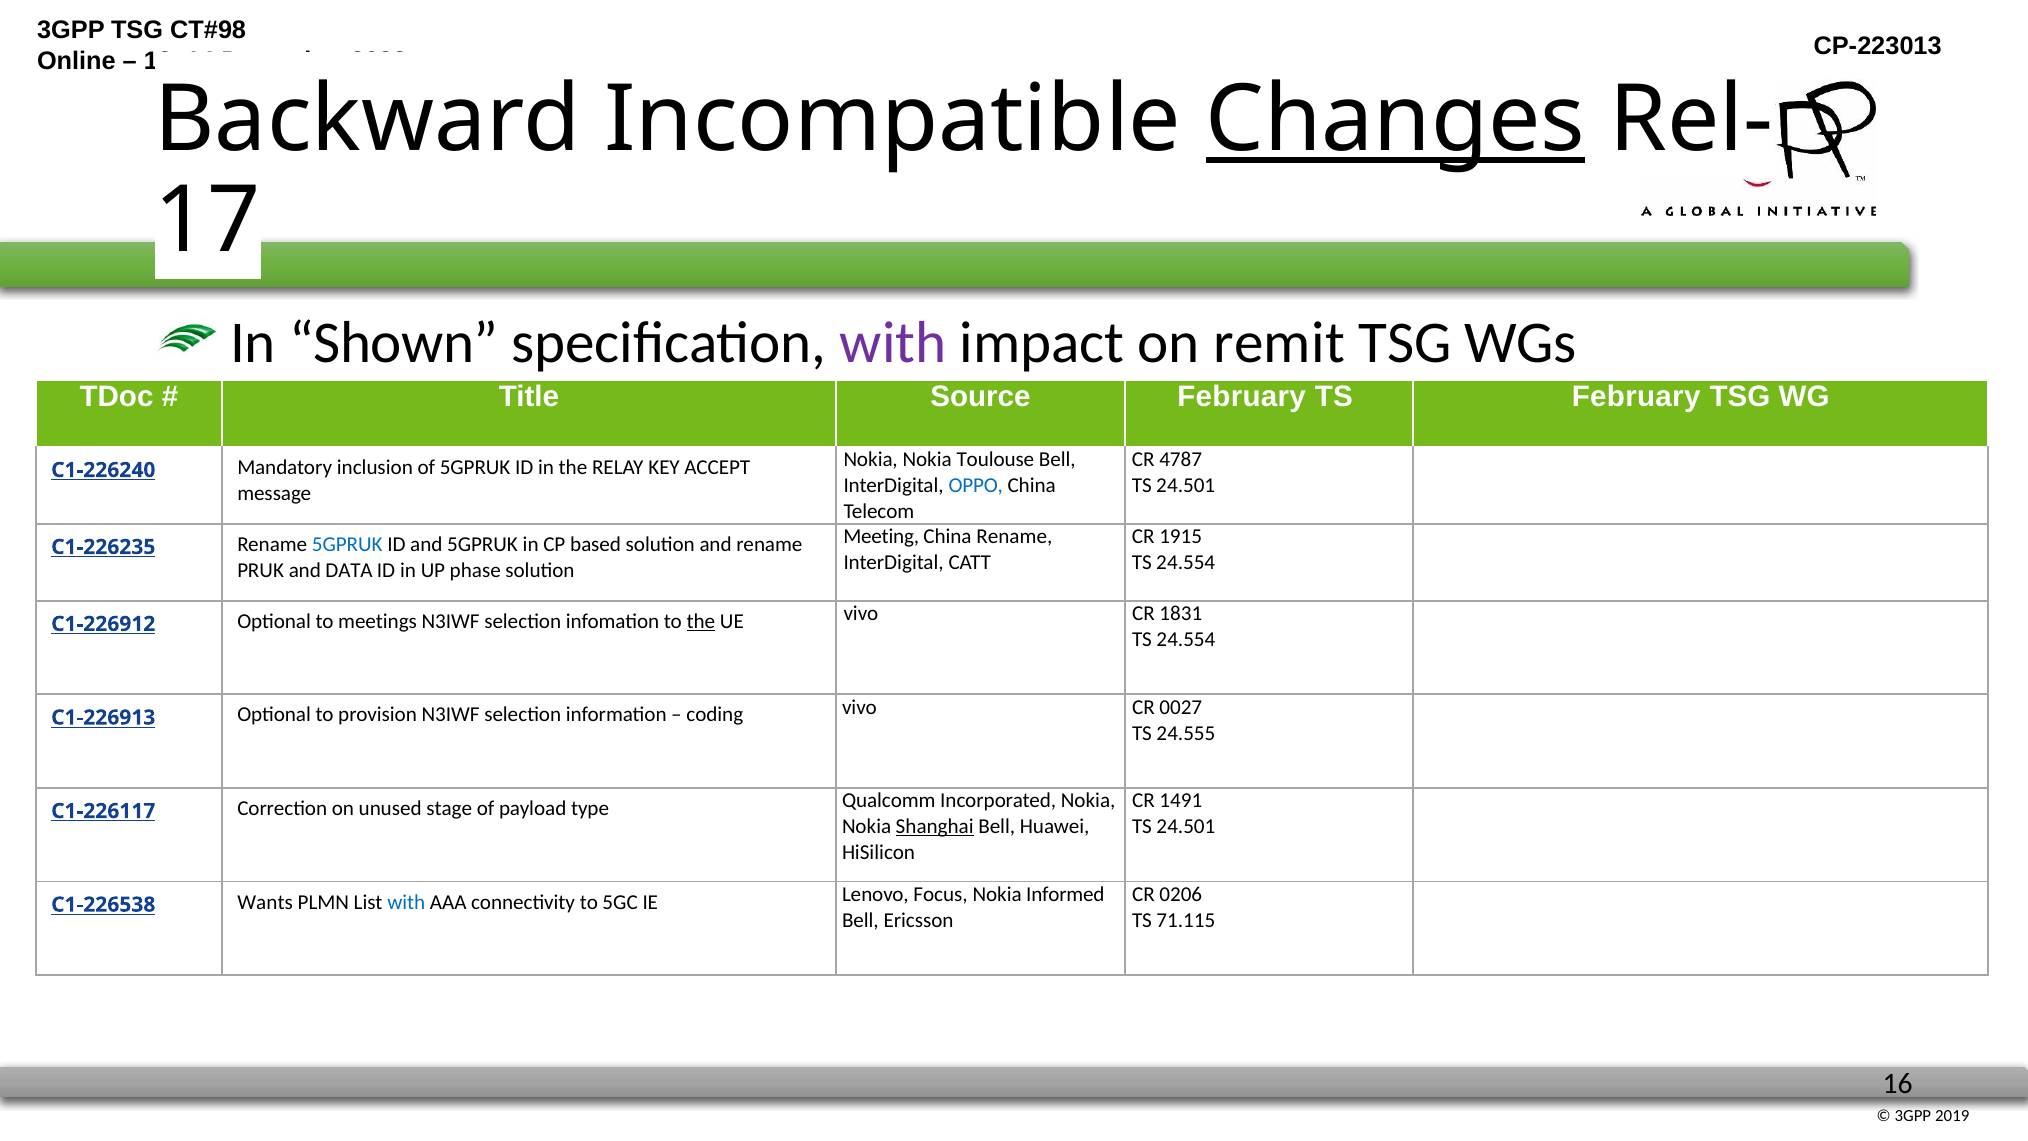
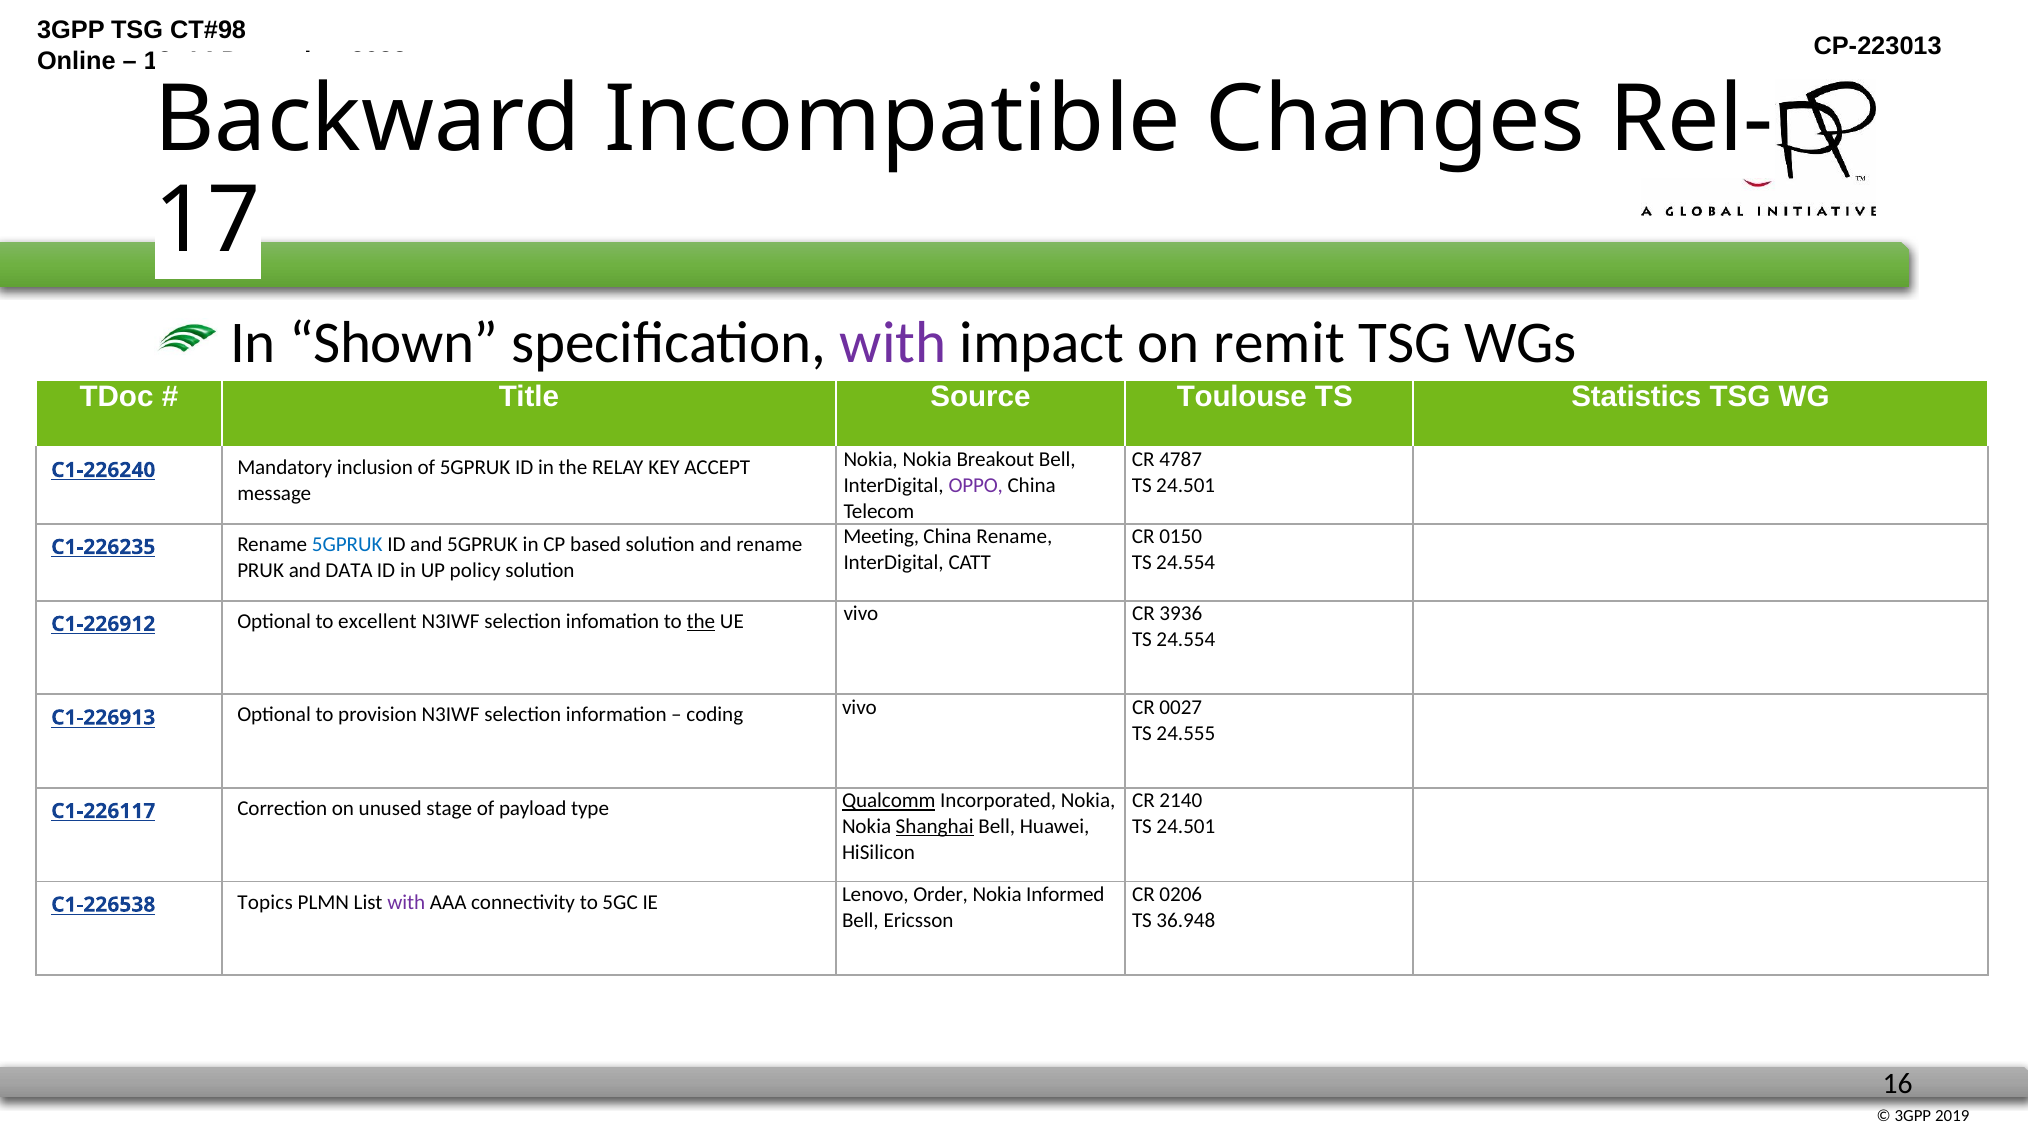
Changes underline: present -> none (1396, 120)
Source February: February -> Toulouse (1242, 397)
TS February: February -> Statistics (1636, 397)
Toulouse: Toulouse -> Breakout (995, 460)
OPPO colour: blue -> purple (976, 485)
1915: 1915 -> 0150 (1181, 537)
phase: phase -> policy (475, 570)
meetings: meetings -> excellent (377, 621)
1831: 1831 -> 3936 (1181, 614)
1491: 1491 -> 2140 (1181, 801)
Qualcomm underline: none -> present (889, 801)
Wants: Wants -> Topics (265, 902)
with colour: blue -> purple (406, 902)
Focus: Focus -> Order (941, 894)
71.115: 71.115 -> 36.948 (1186, 920)
